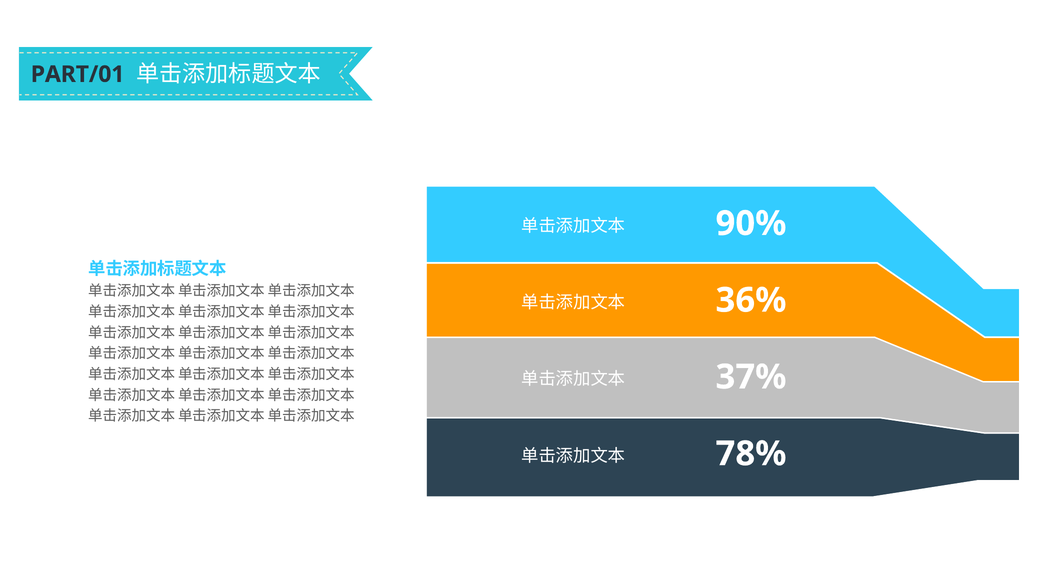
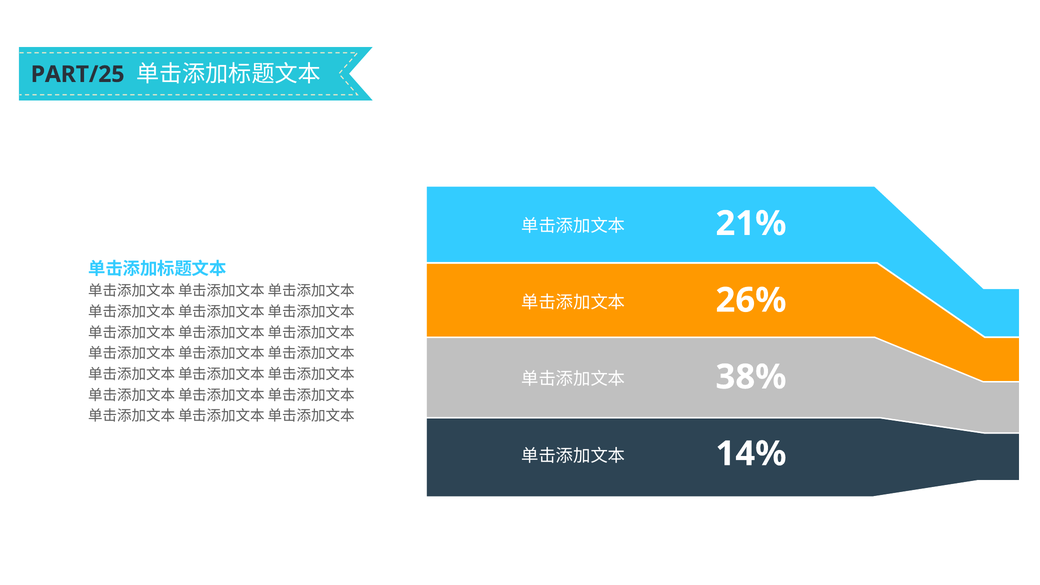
PART/01: PART/01 -> PART/25 (78, 74)
90%: 90% -> 21% (751, 224)
36%: 36% -> 26% (751, 300)
37%: 37% -> 38% (751, 377)
78%: 78% -> 14% (751, 454)
